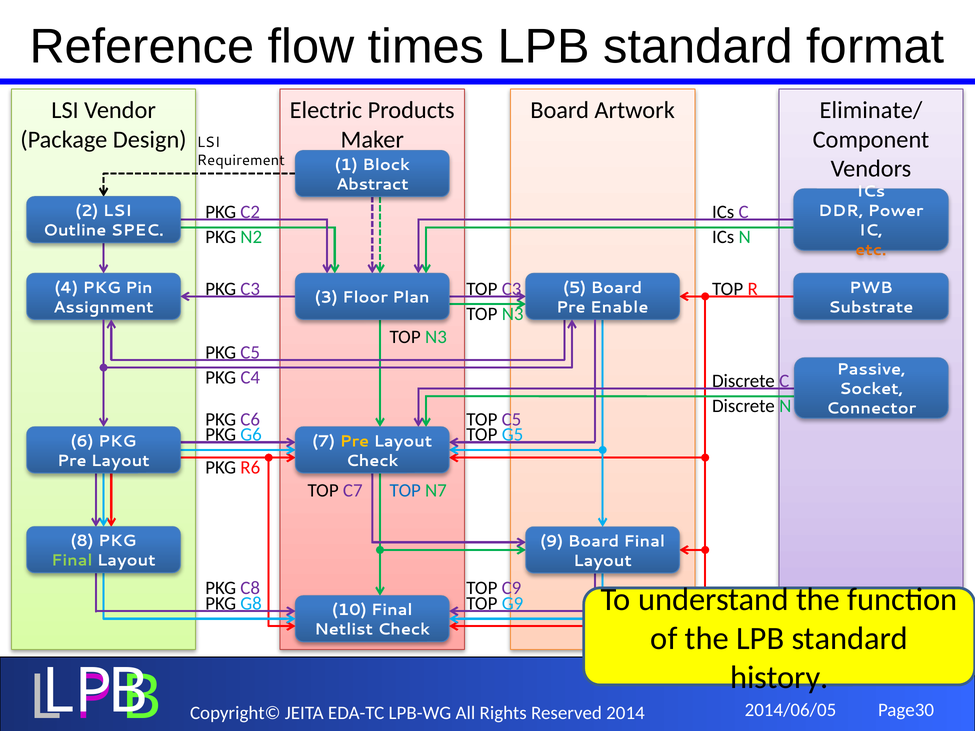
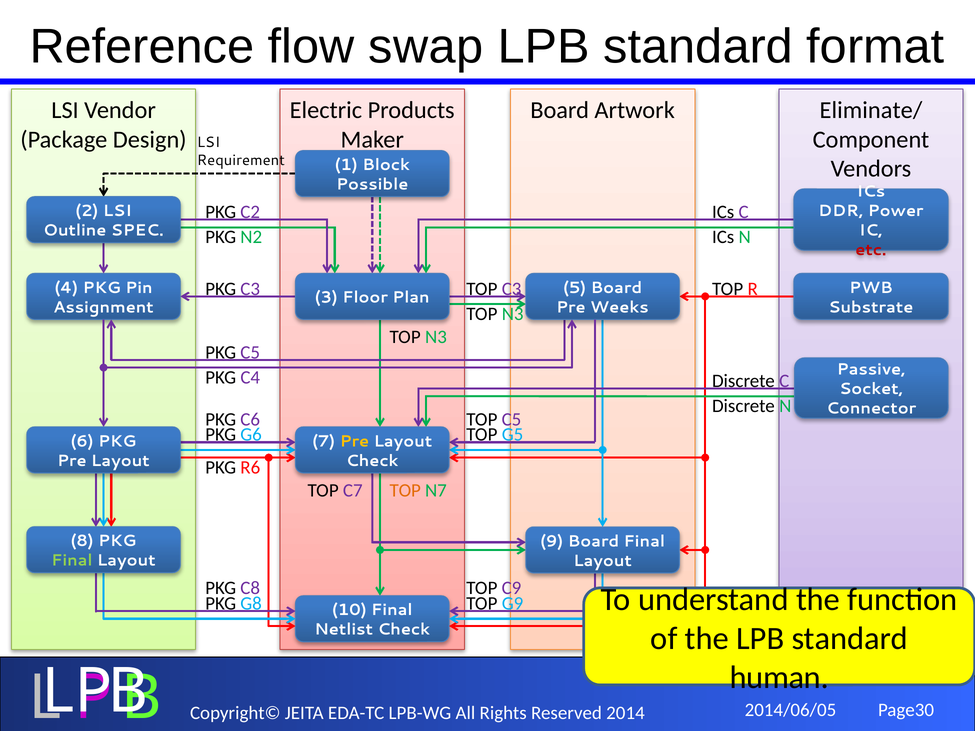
times: times -> swap (426, 47)
Abstract: Abstract -> Possible (372, 184)
etc colour: orange -> red (871, 250)
Enable: Enable -> Weeks (619, 307)
TOP colour: blue -> orange (405, 491)
history: history -> human (779, 678)
